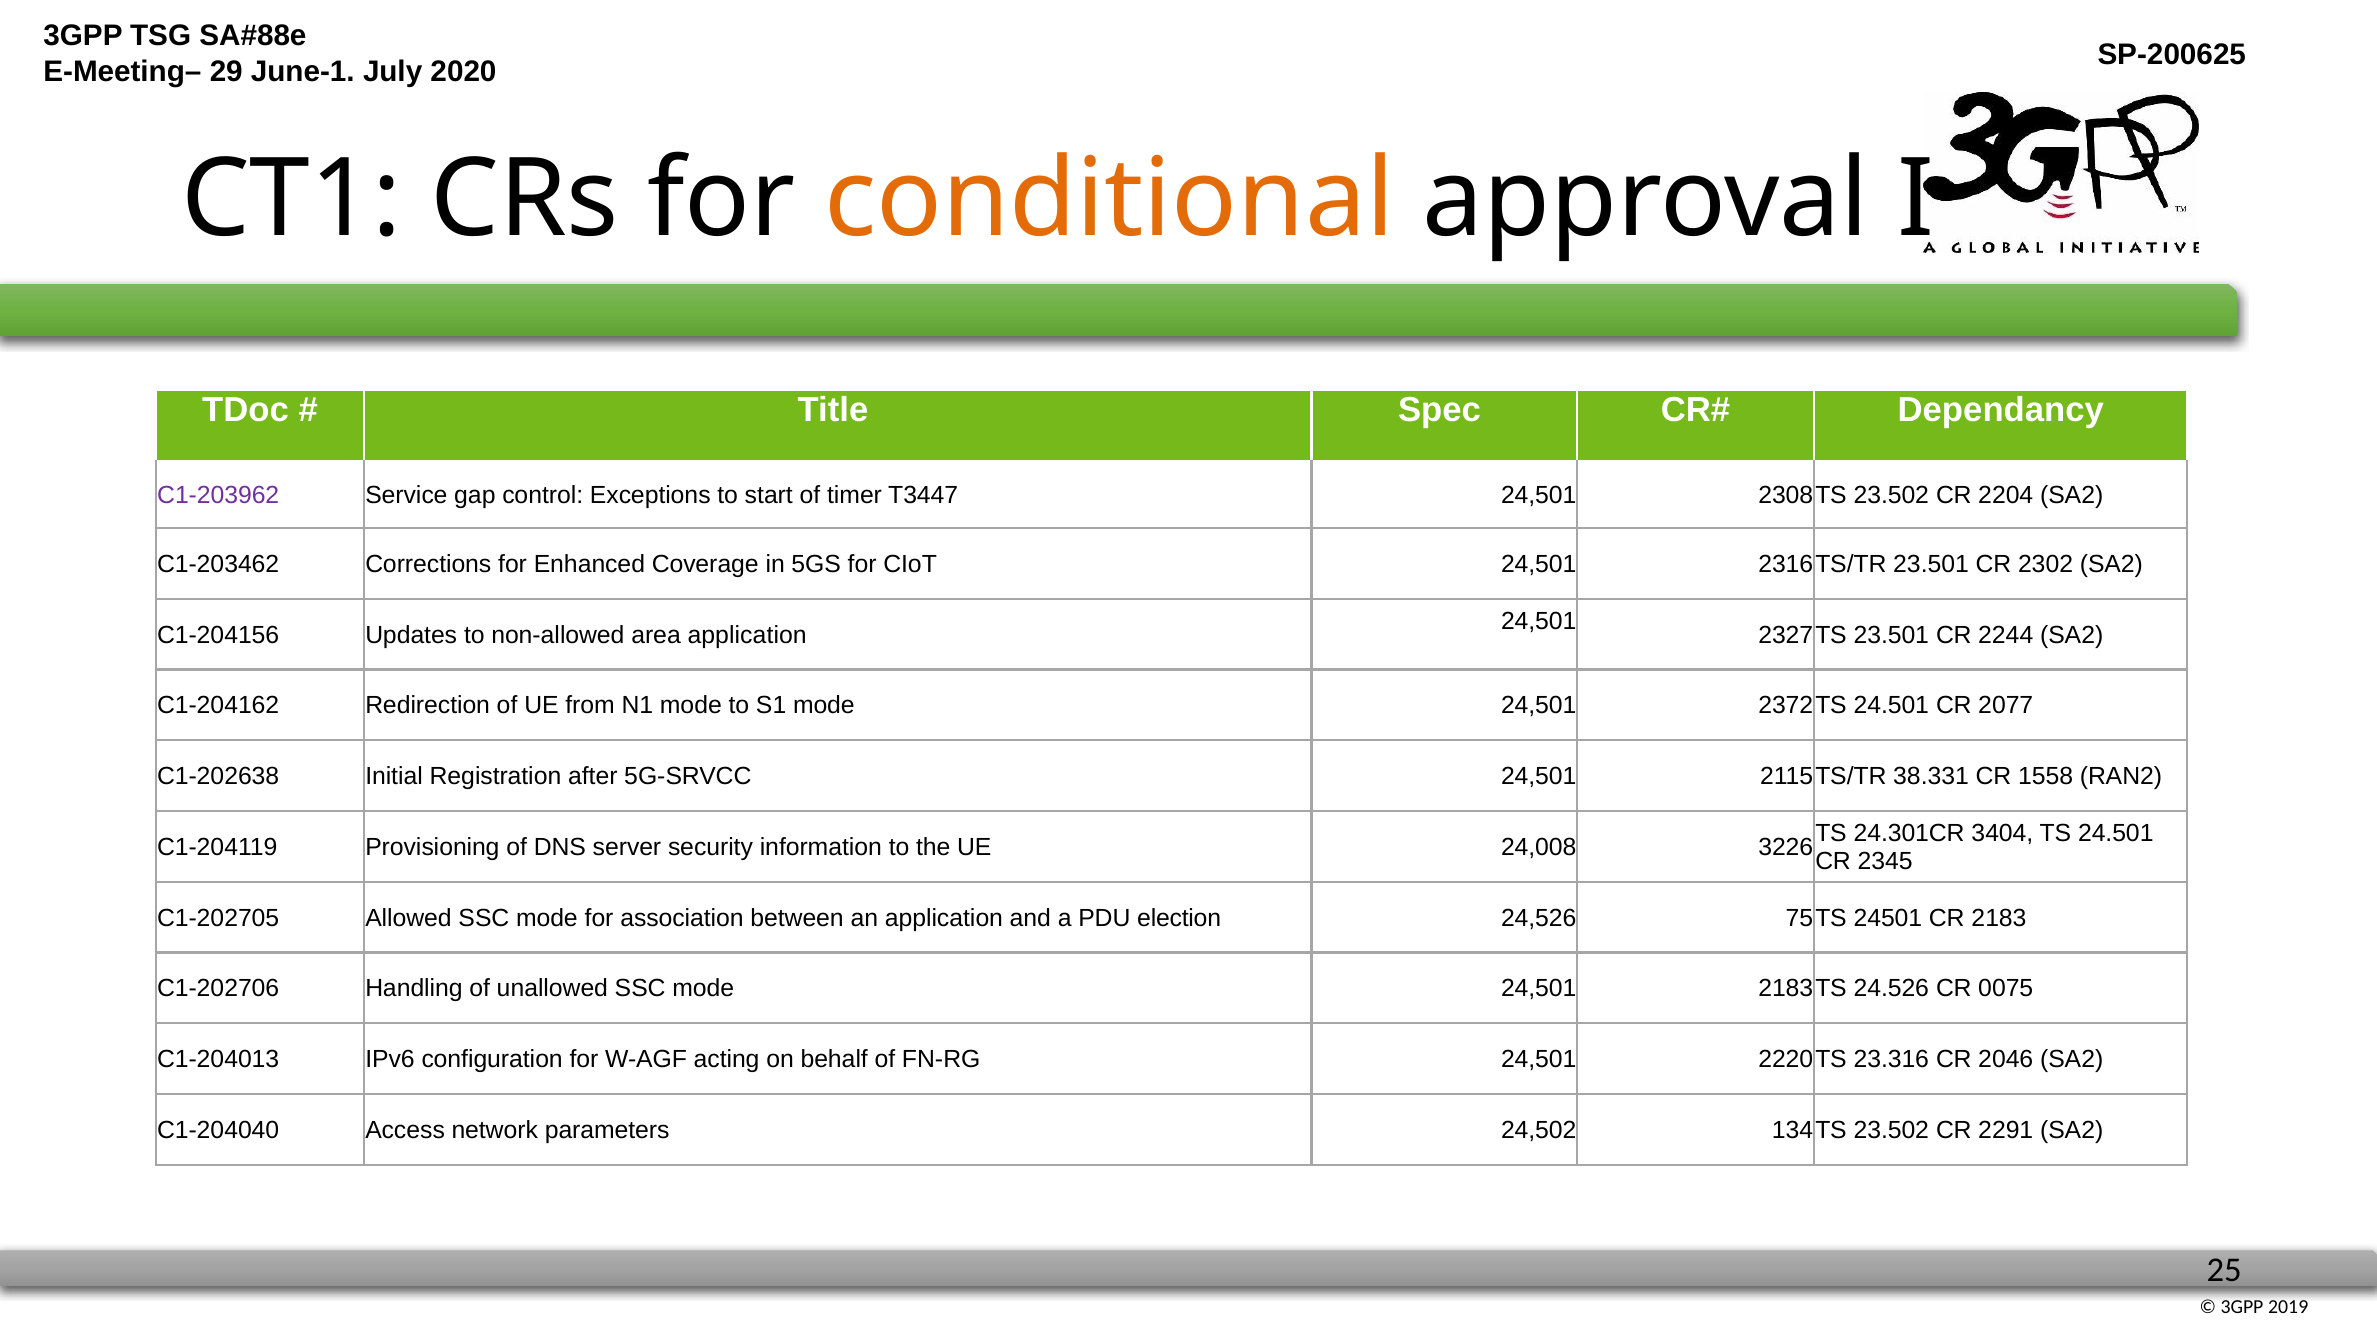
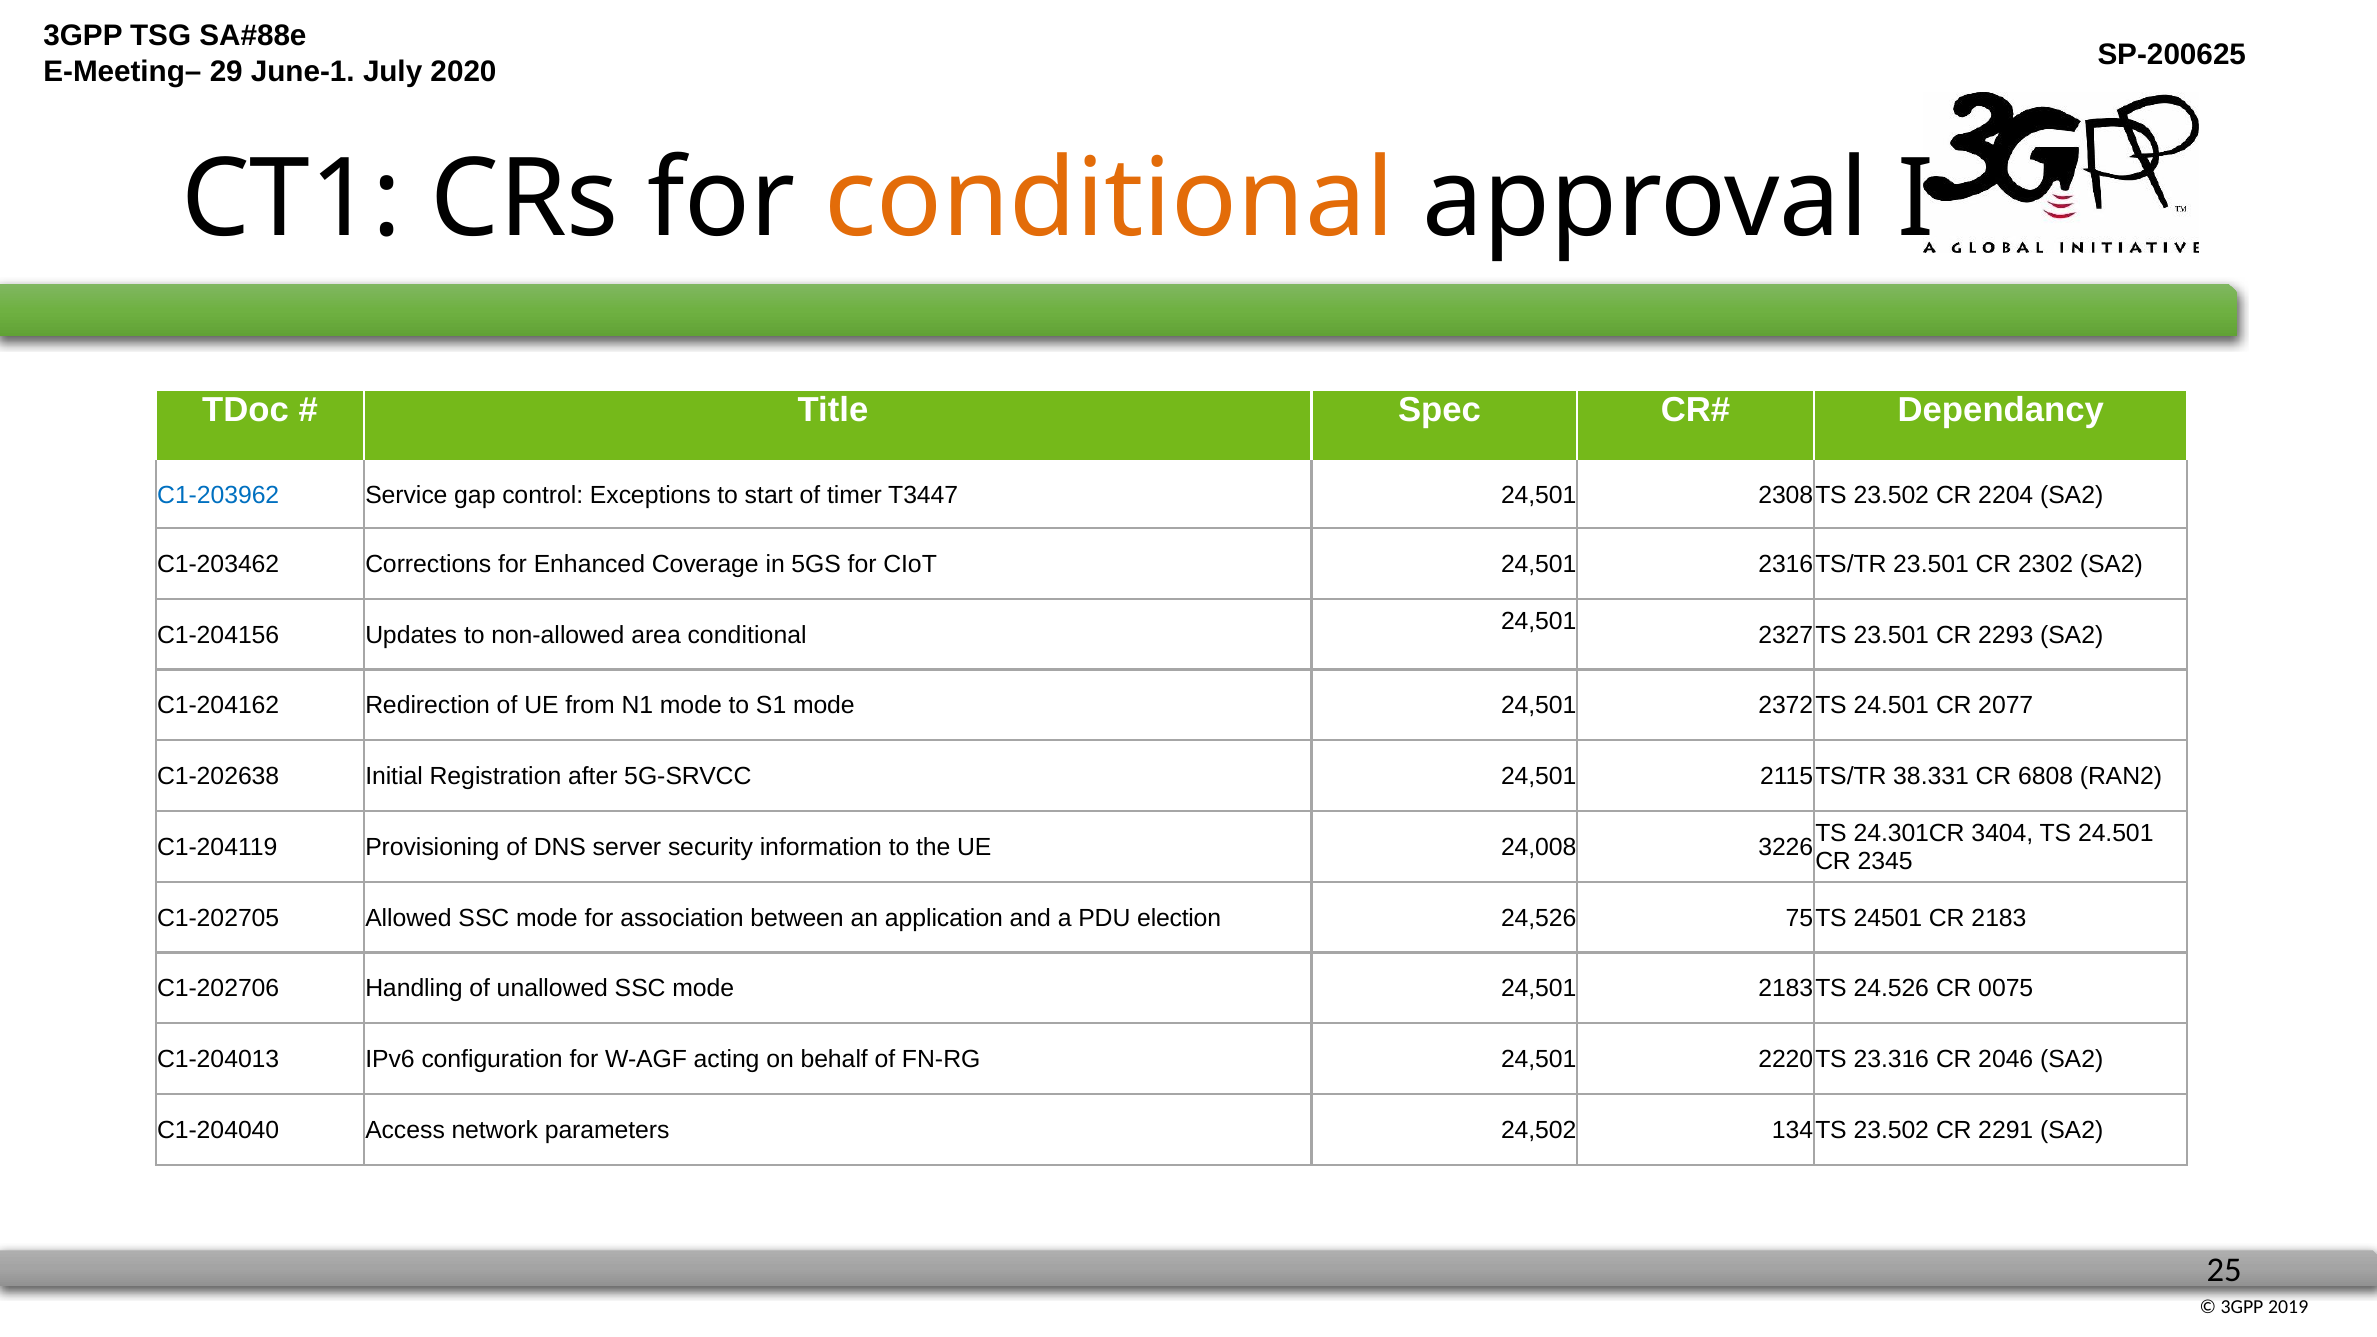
C1-203962 colour: purple -> blue (218, 496)
area application: application -> conditional (747, 635)
2244: 2244 -> 2293 (2006, 635)
1558: 1558 -> 6808 (2046, 777)
